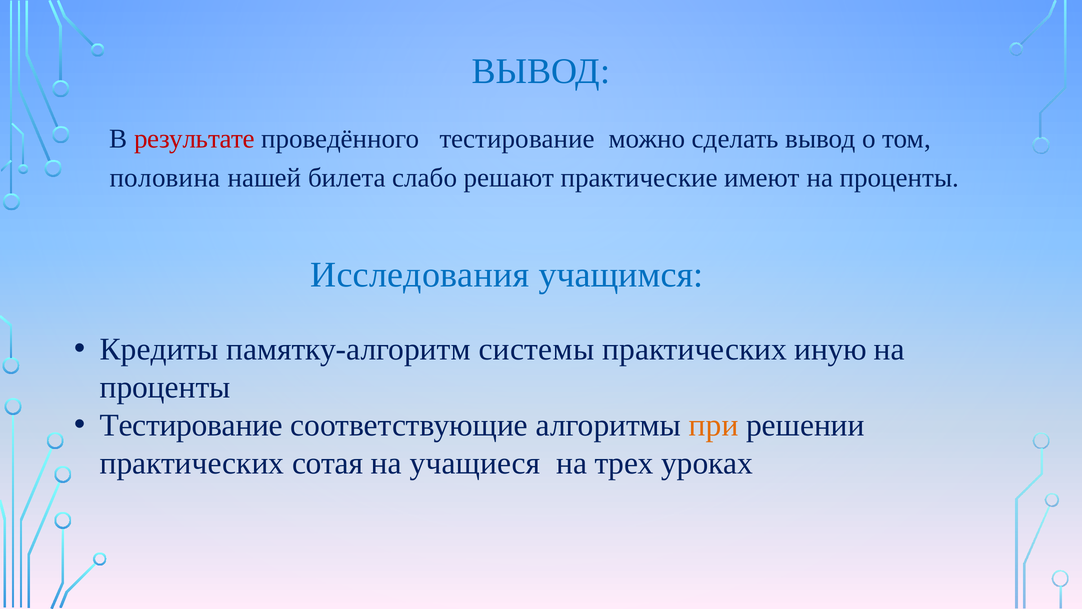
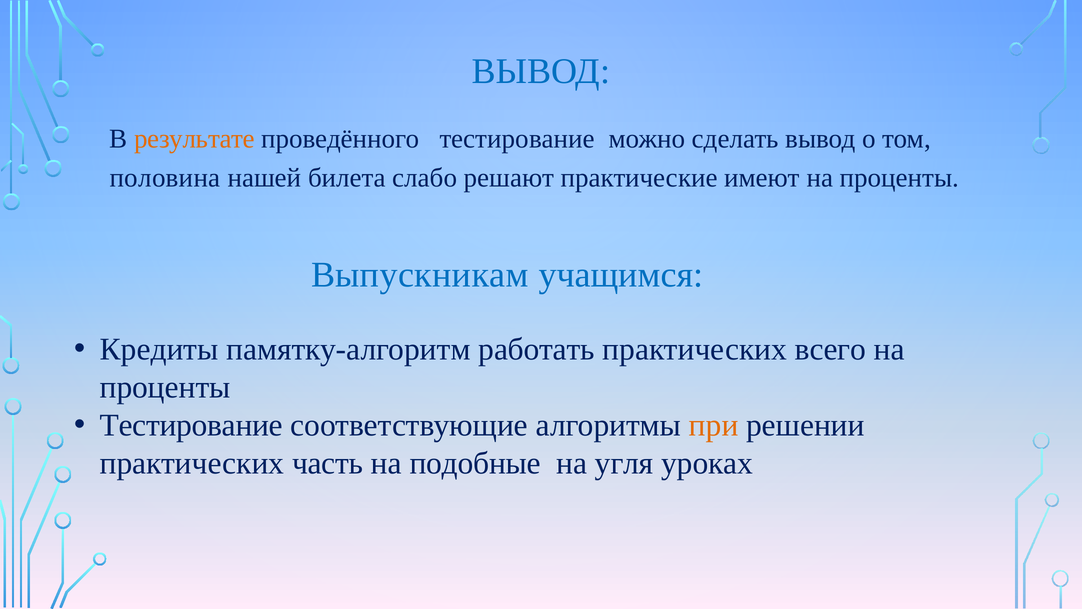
результате colour: red -> orange (194, 139)
Исследования: Исследования -> Выпускникам (420, 274)
системы: системы -> работать (537, 349)
иную: иную -> всего (830, 349)
сотая: сотая -> часть (328, 463)
учащиеся: учащиеся -> подобные (475, 463)
трех: трех -> угля (624, 463)
